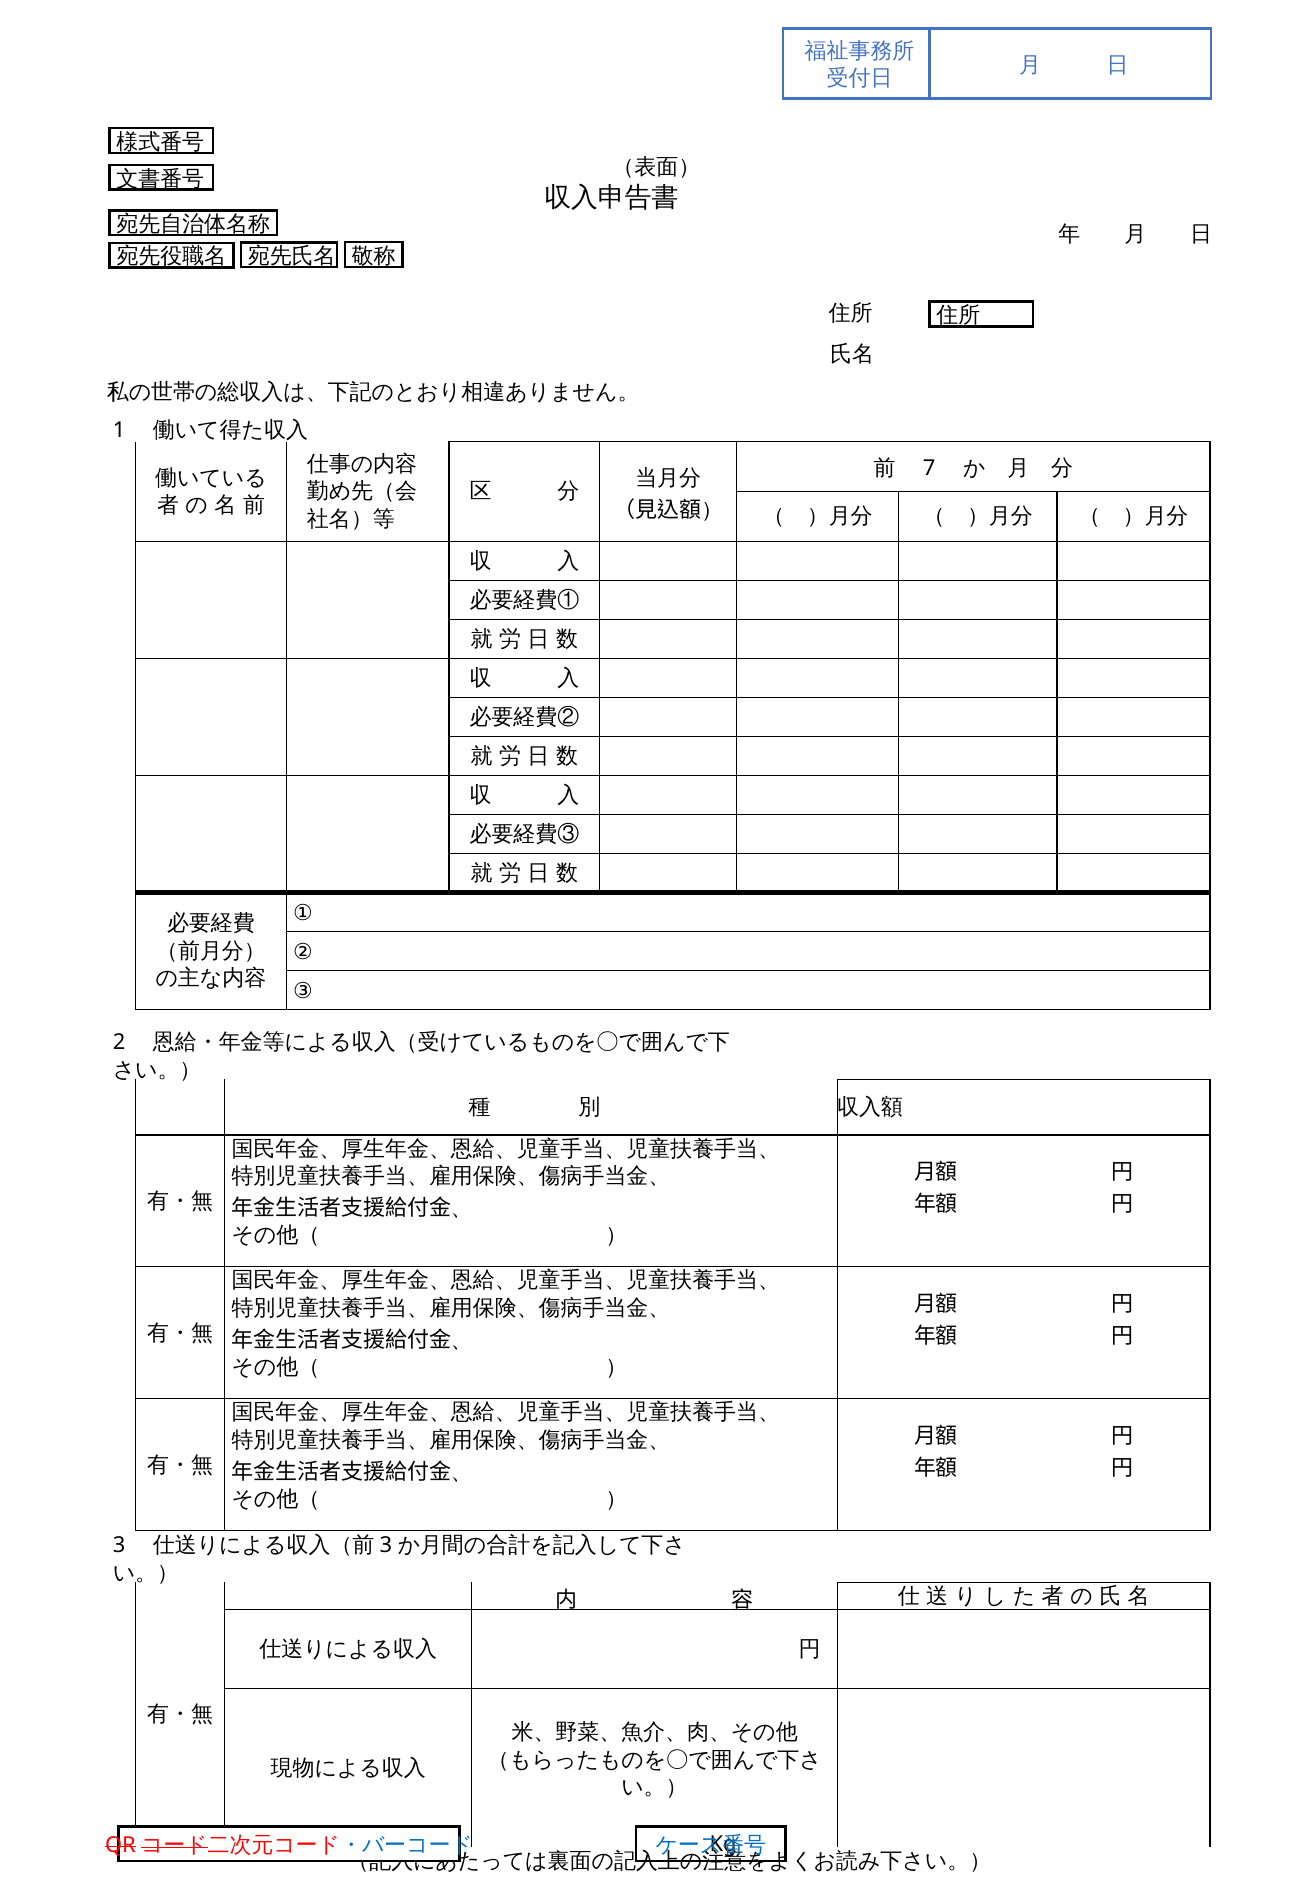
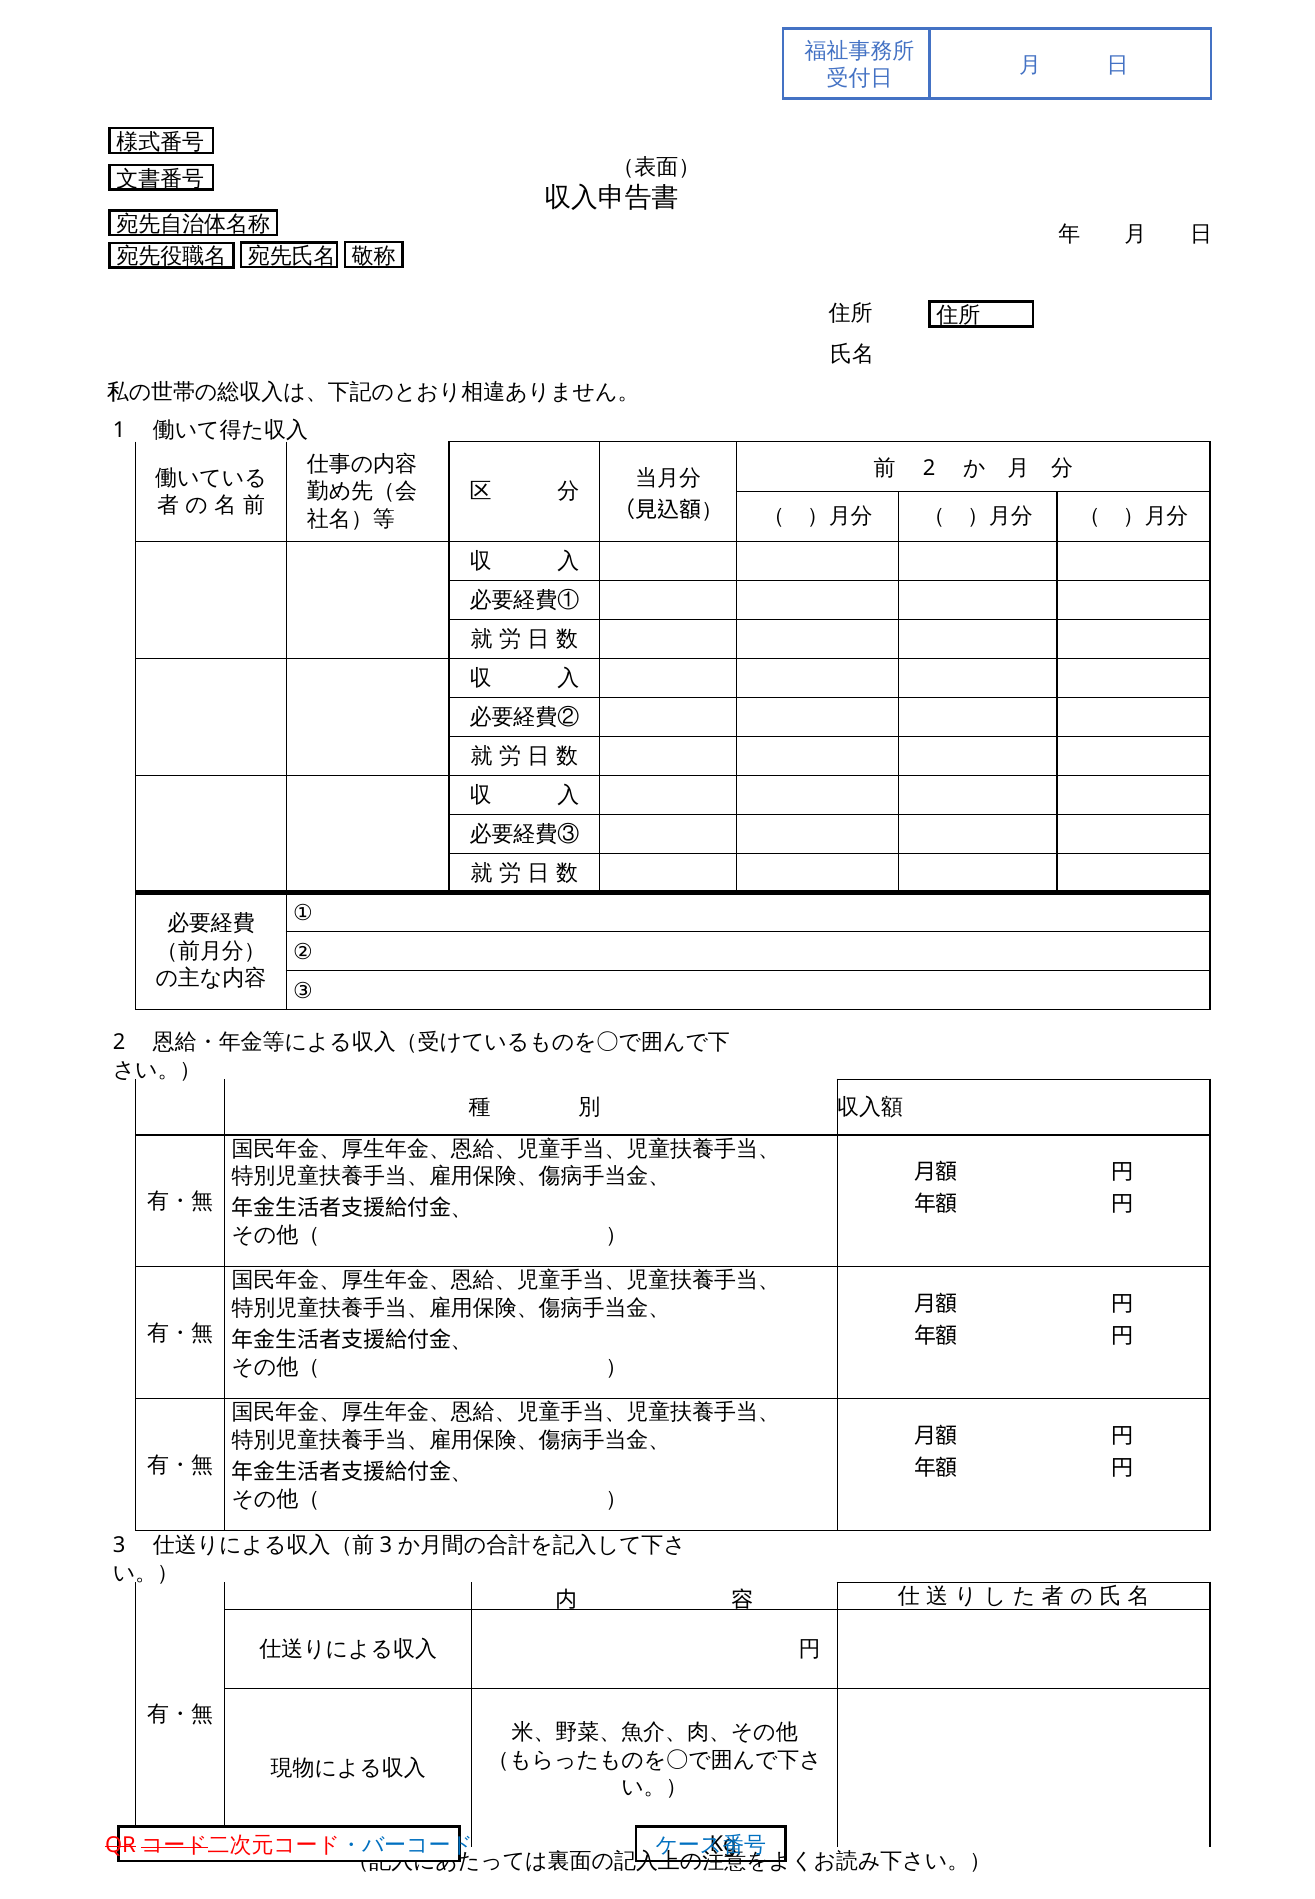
7: 7 -> 2 (929, 468)
